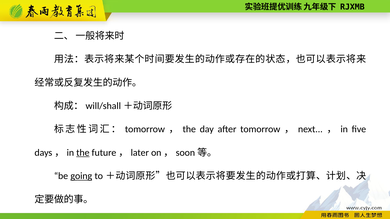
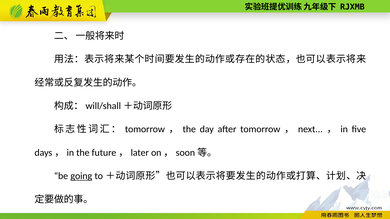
the underline: present -> none (83, 153)
